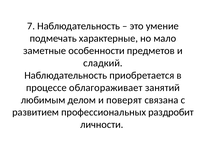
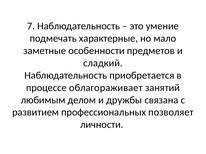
поверят: поверят -> дружбы (124, 100)
раздробит: раздробит -> позволяет (171, 113)
